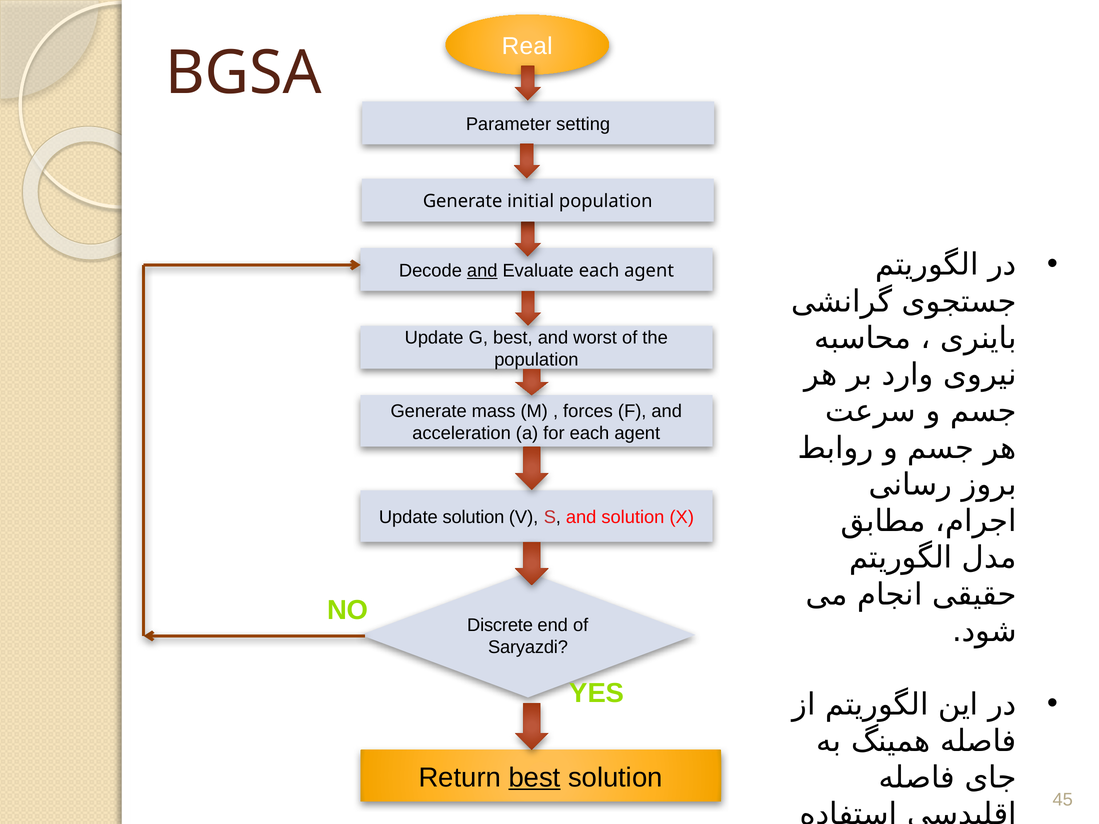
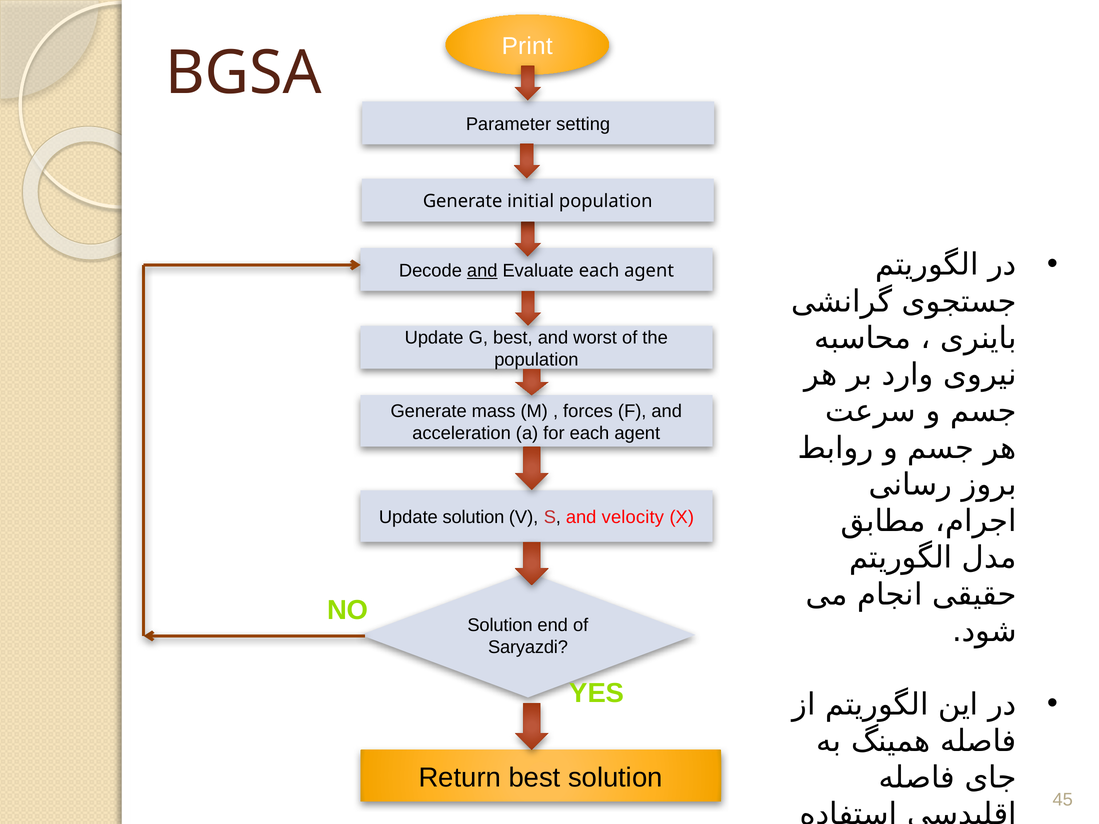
Real: Real -> Print (527, 46)
and solution: solution -> velocity (633, 517)
Discrete: Discrete -> Solution (500, 625)
best underline: present -> none (534, 778)
